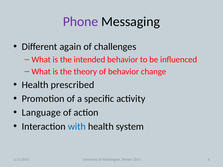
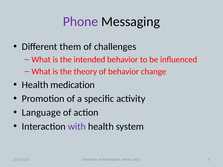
again: again -> them (70, 47)
prescribed: prescribed -> medication (73, 85)
with colour: blue -> purple (77, 127)
